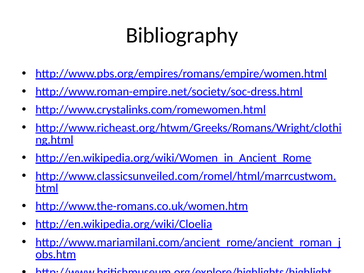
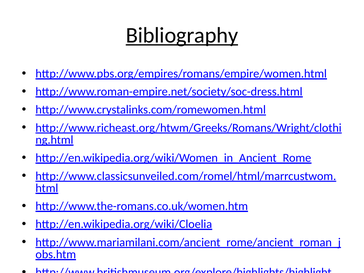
Bibliography underline: none -> present (182, 35)
